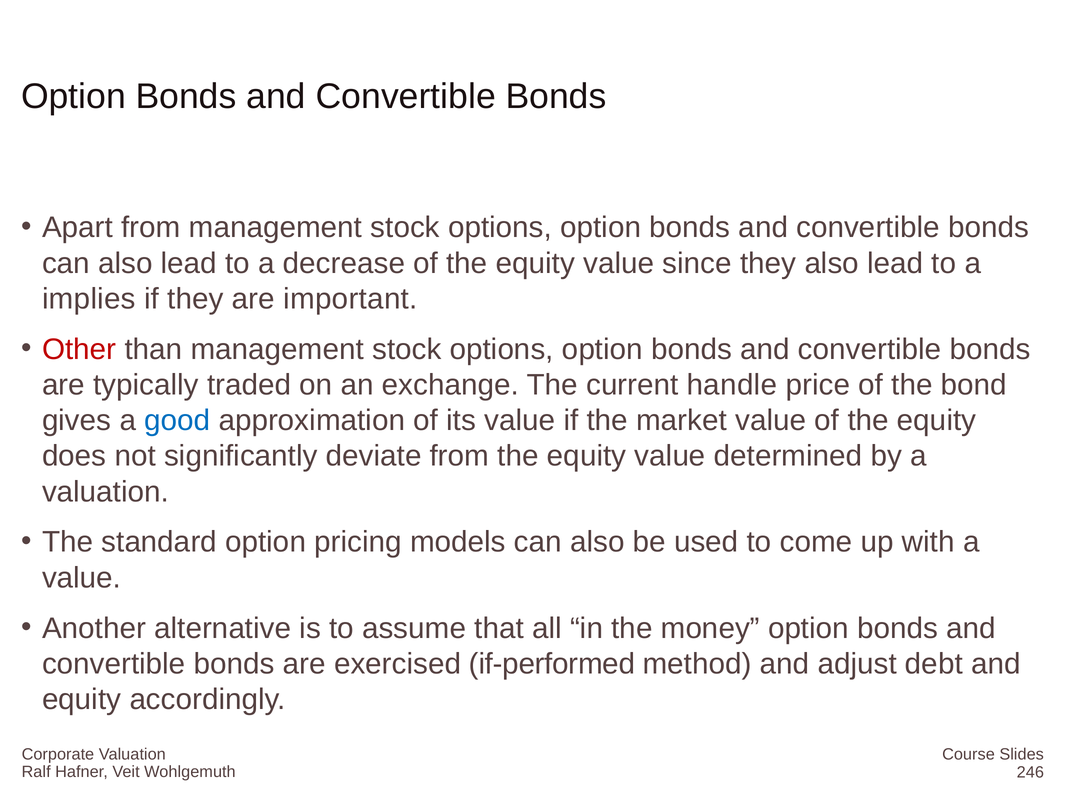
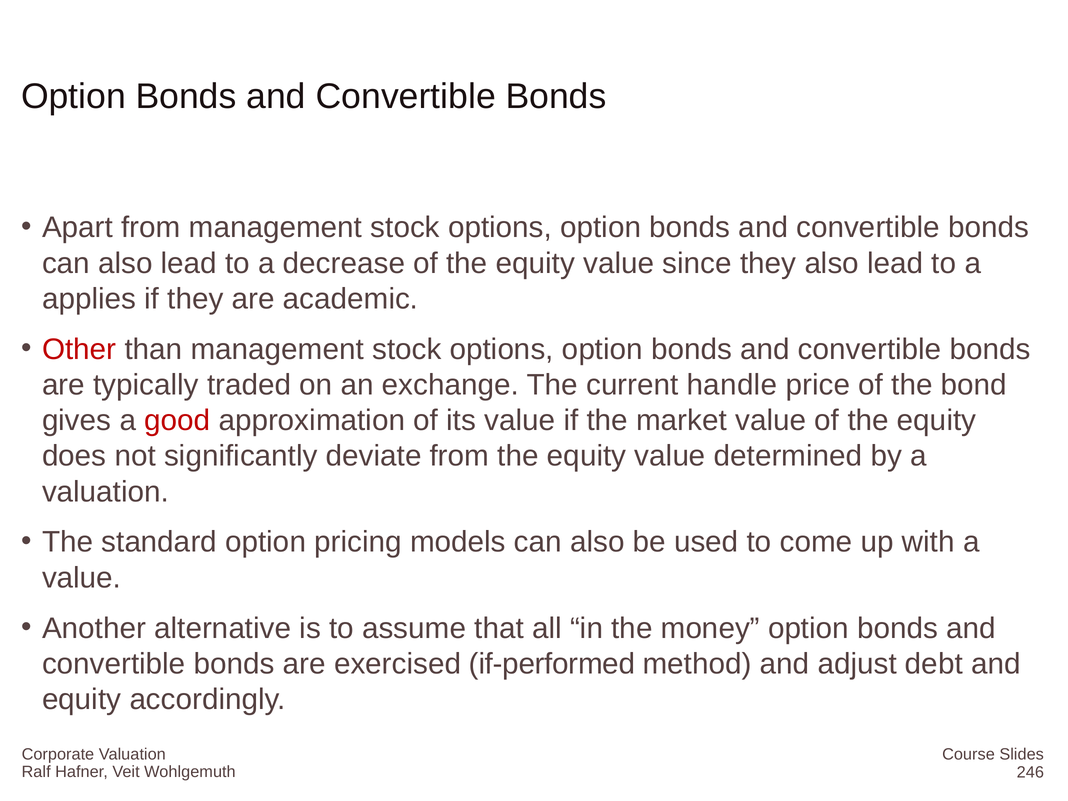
implies: implies -> applies (89, 299)
important: important -> academic (351, 299)
good colour: blue -> red (177, 421)
